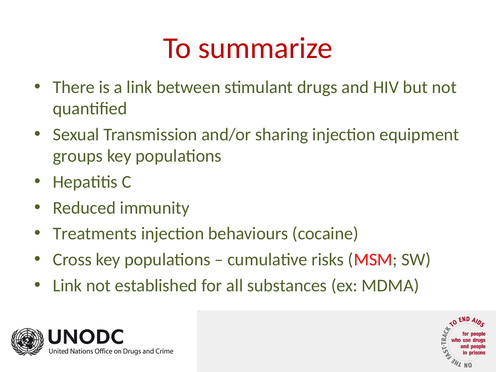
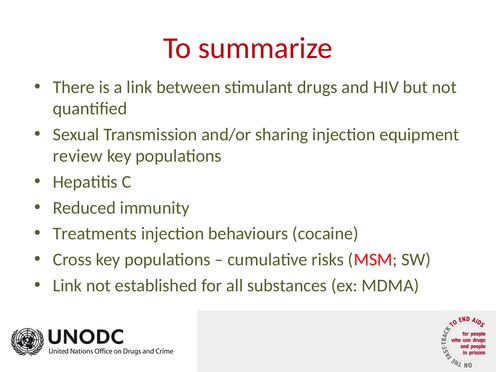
groups: groups -> review (78, 156)
